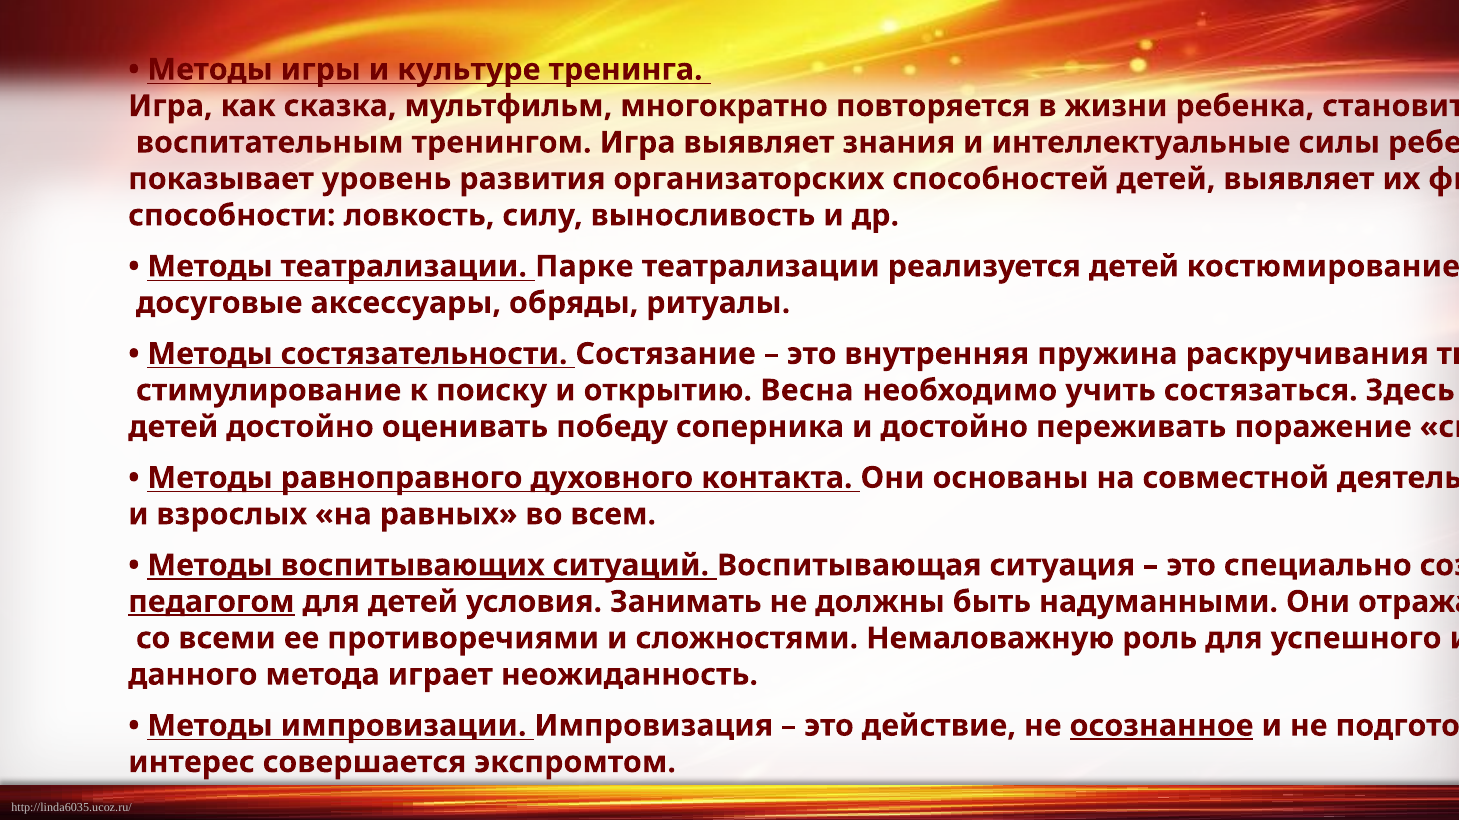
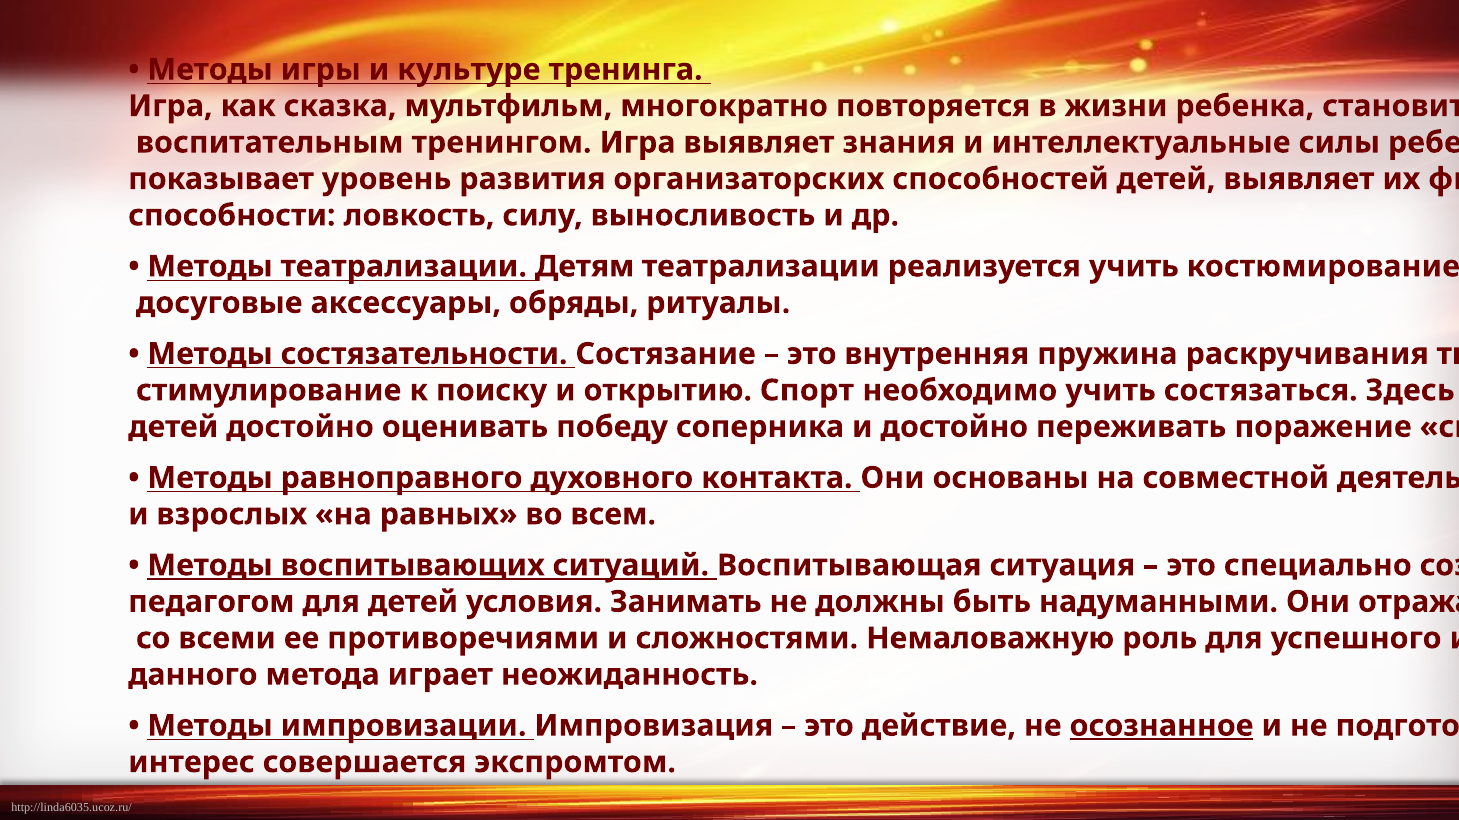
Парке: Парке -> Детям (585, 267)
реализуется детей: детей -> учить (1134, 267)
Весна: Весна -> Спорт (807, 391)
педагогом underline: present -> none (211, 602)
